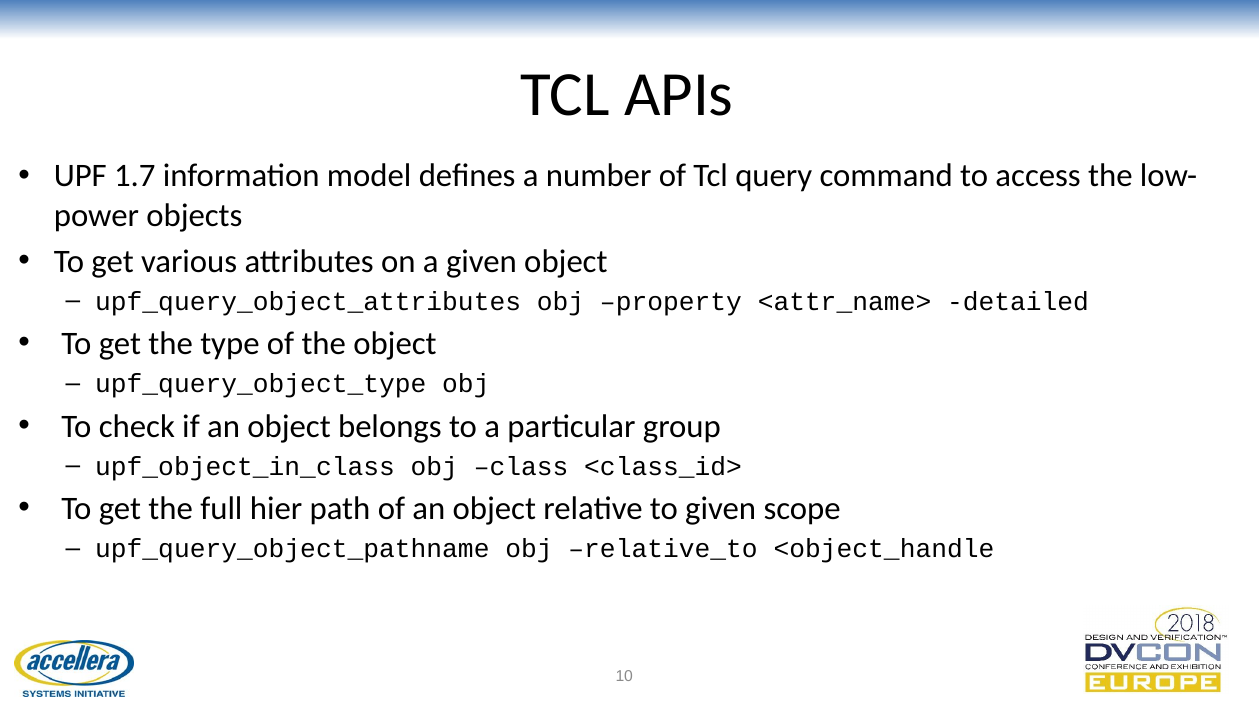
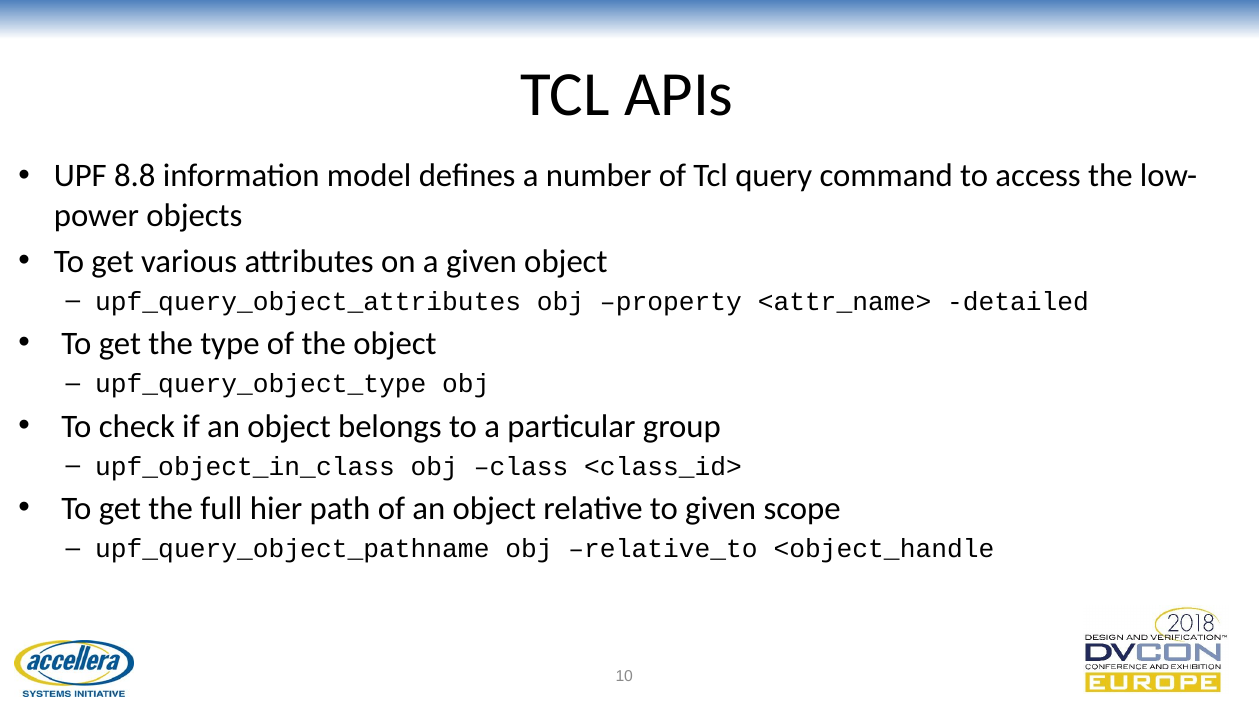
1.7: 1.7 -> 8.8 (135, 176)
